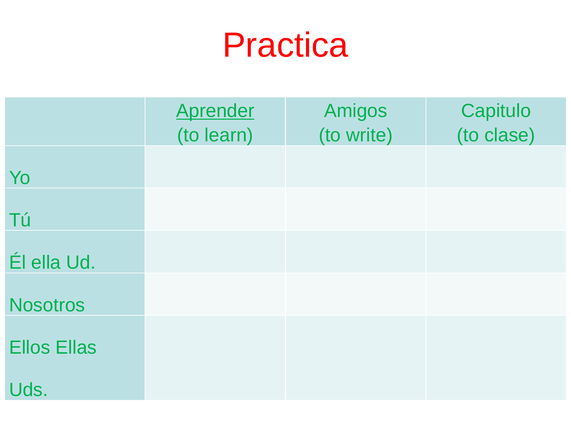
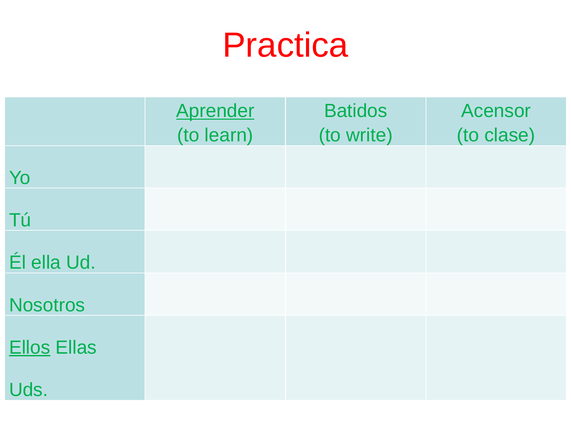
Amigos: Amigos -> Batidos (356, 111)
Capitulo: Capitulo -> Acensor (496, 111)
Ellos underline: none -> present (30, 348)
